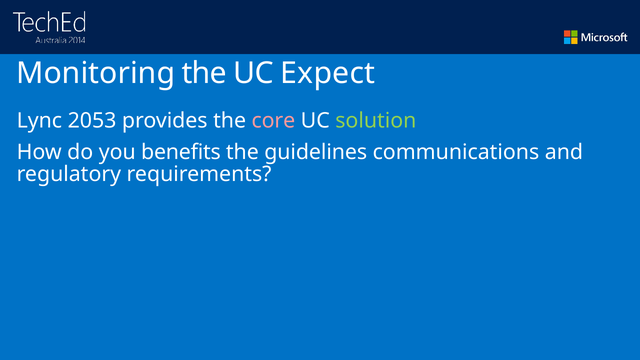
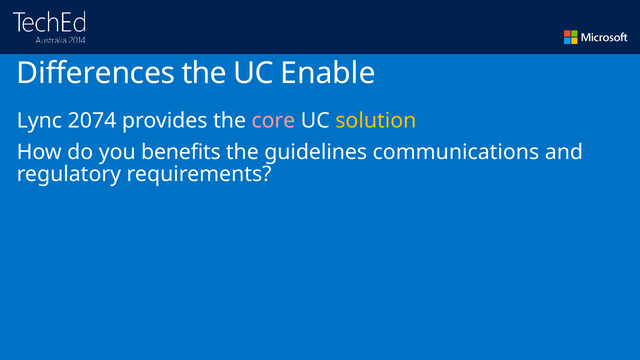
Monitoring: Monitoring -> Differences (96, 73)
Expect: Expect -> Enable (328, 73)
2053: 2053 -> 2074 (92, 121)
solution colour: light green -> yellow (376, 121)
